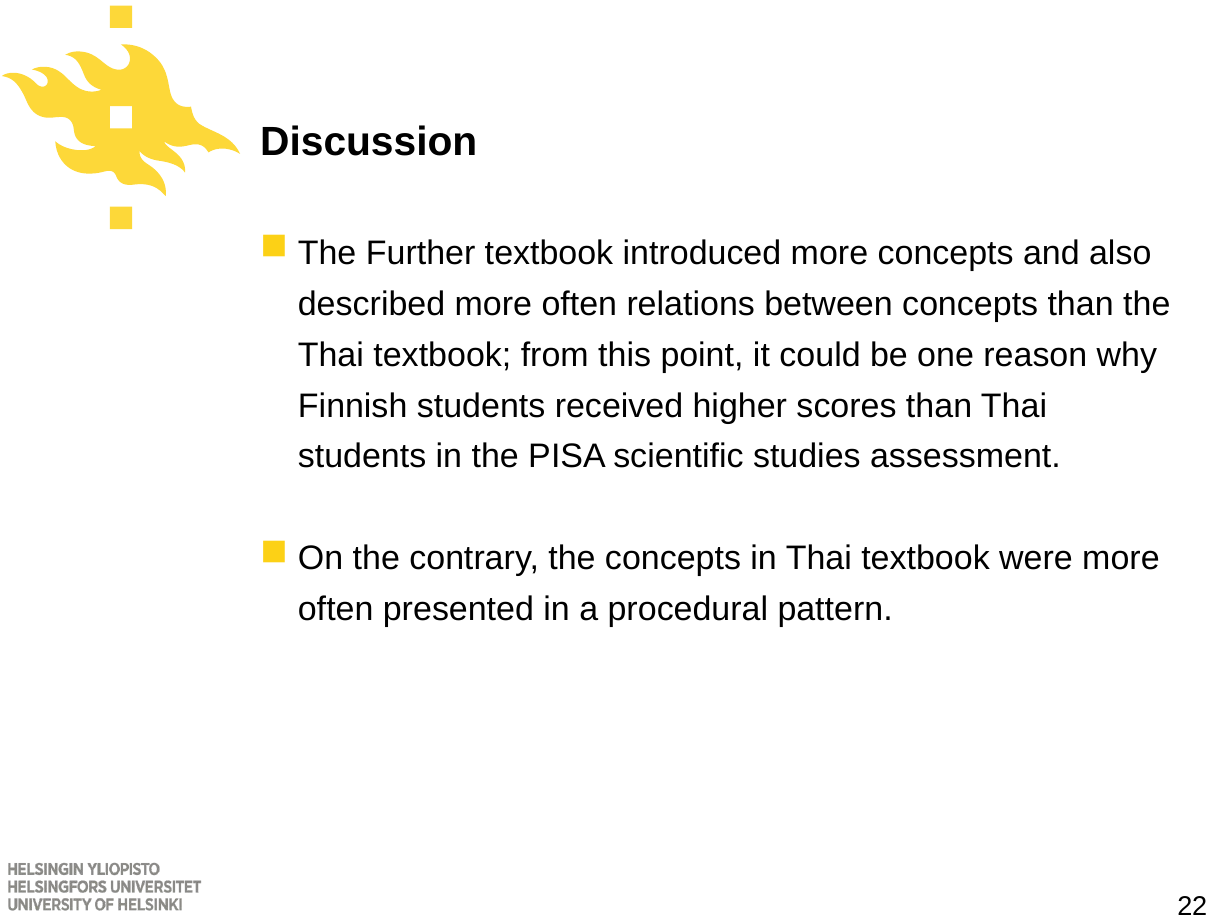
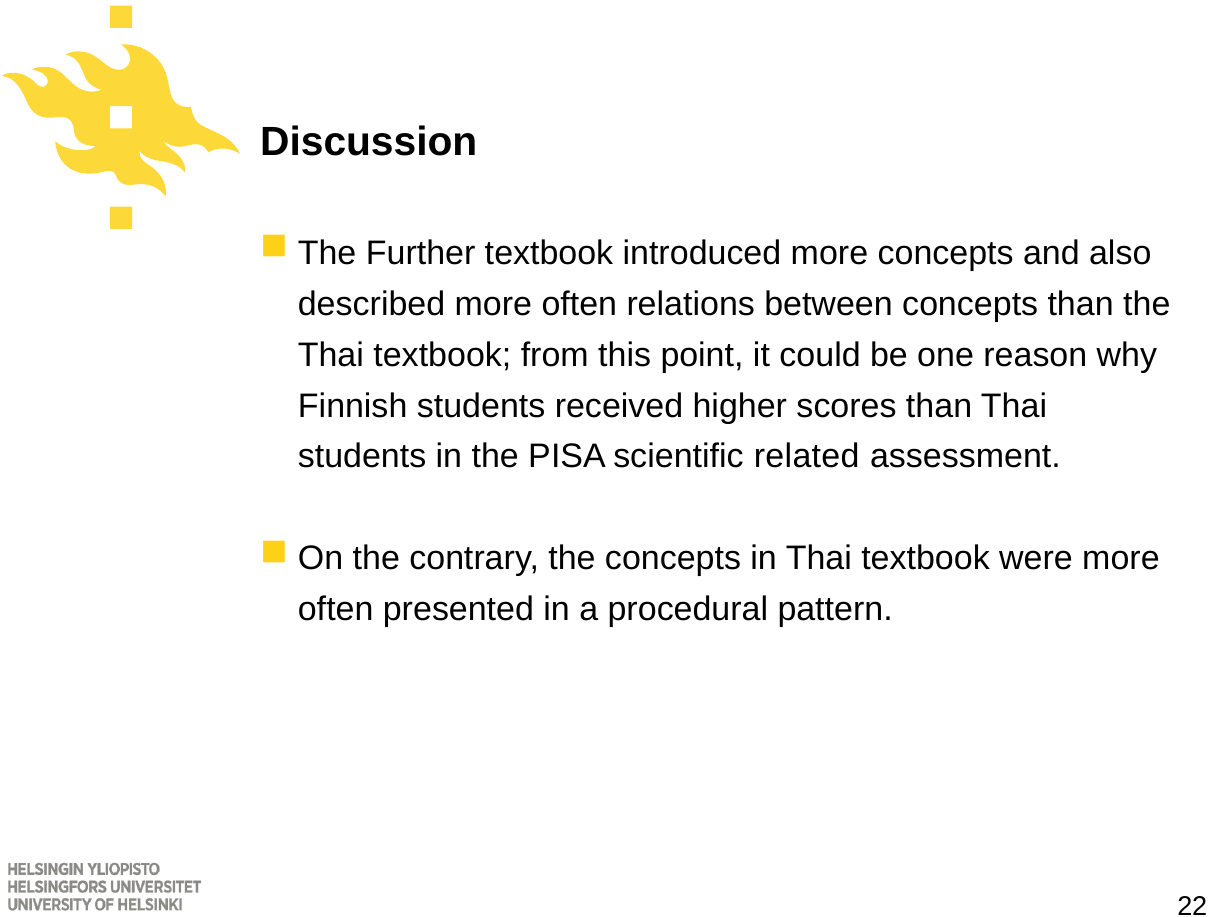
studies: studies -> related (807, 456)
